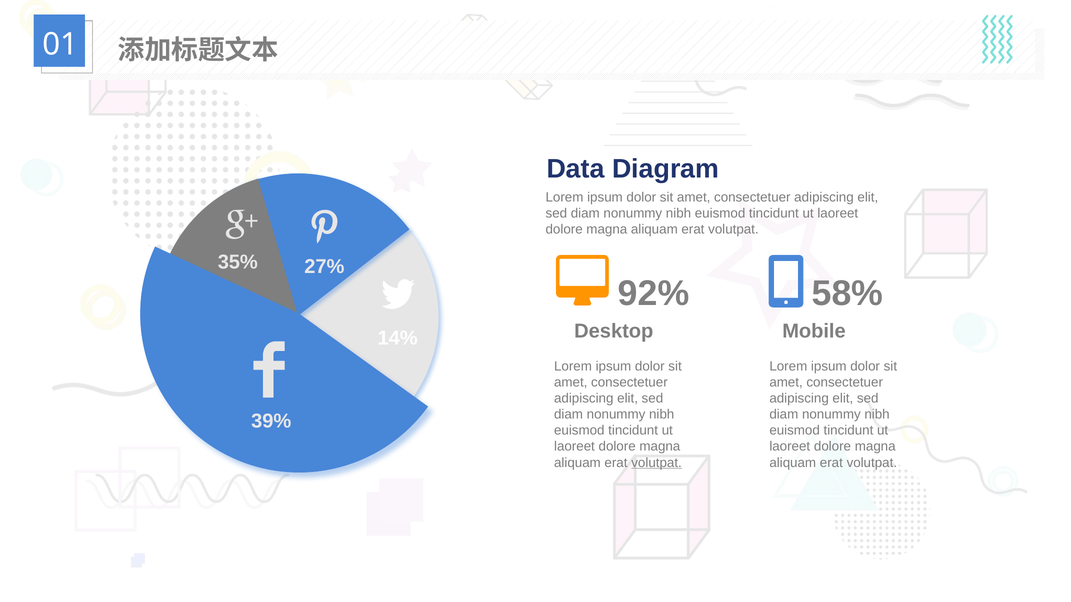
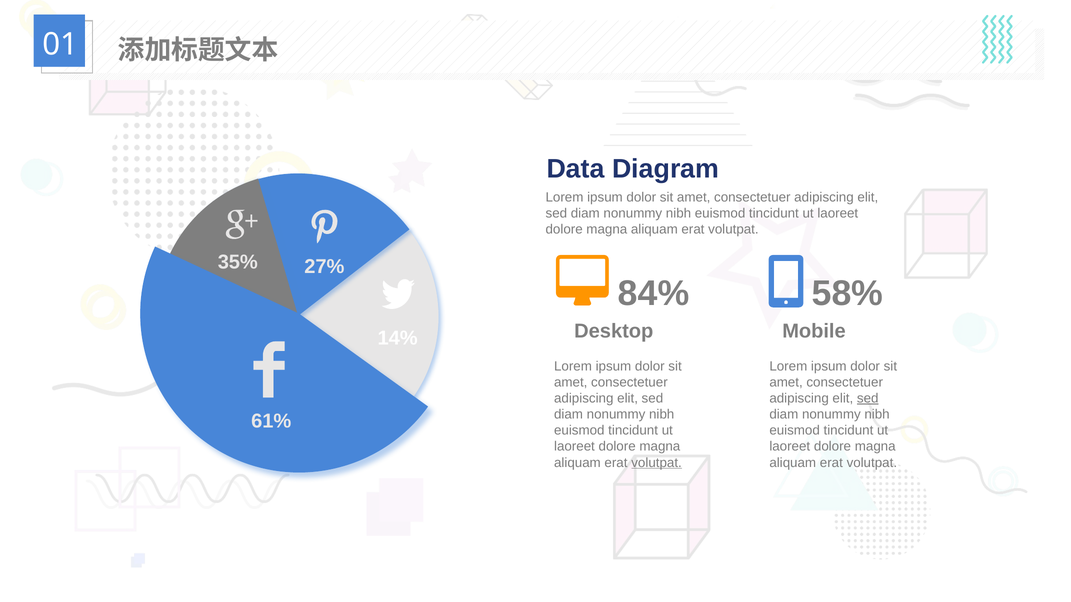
92%: 92% -> 84% (654, 294)
sed underline: none -> present (868, 399)
39%: 39% -> 61% (271, 422)
